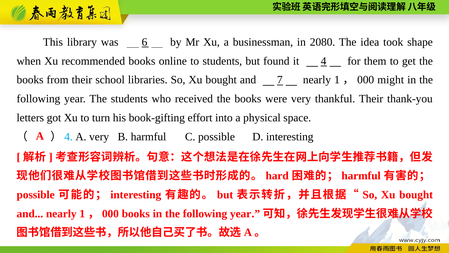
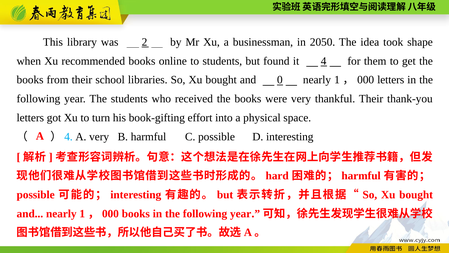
6: 6 -> 2 (145, 42)
2080: 2080 -> 2050 (323, 42)
7: 7 -> 0 (280, 80)
might: might -> letters (391, 80)
